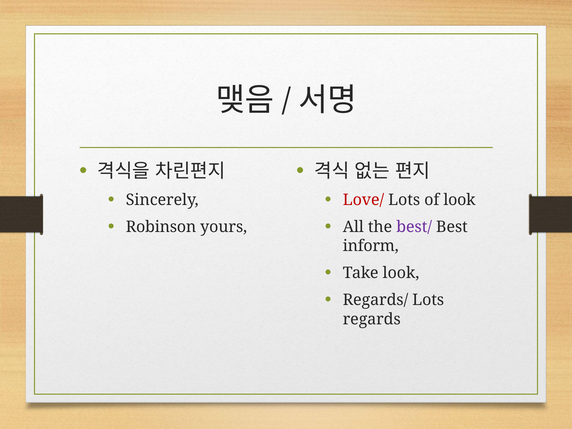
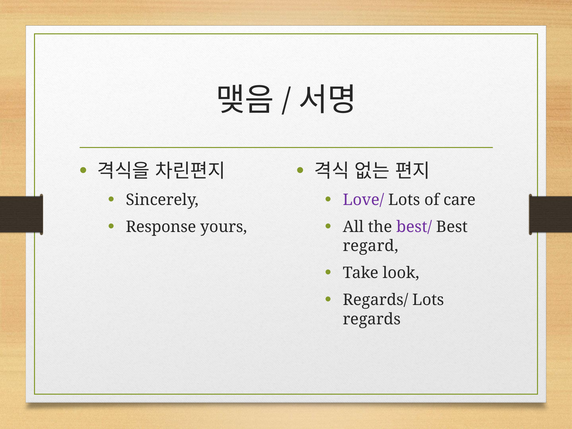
Love/ colour: red -> purple (363, 200)
of look: look -> care (459, 200)
Robinson: Robinson -> Response (161, 227)
inform: inform -> regard (371, 246)
